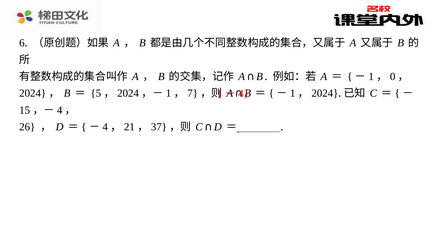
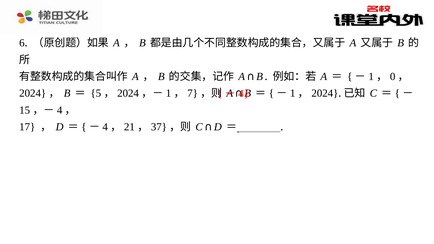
26: 26 -> 17 (27, 127)
